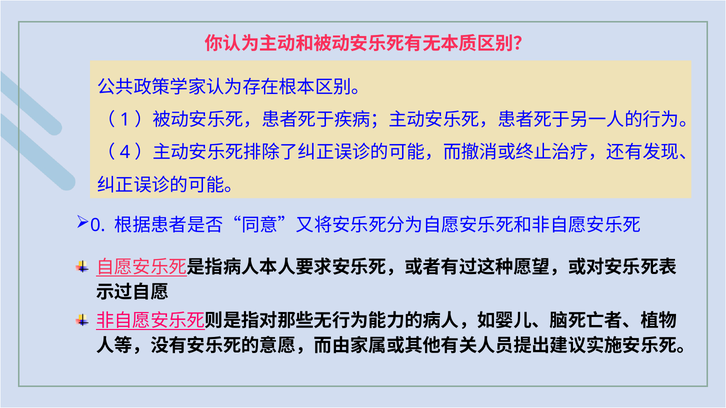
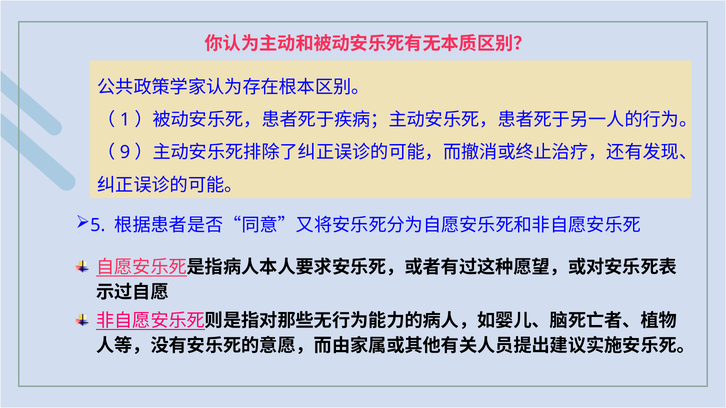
4: 4 -> 9 (125, 153)
0: 0 -> 5 (98, 225)
